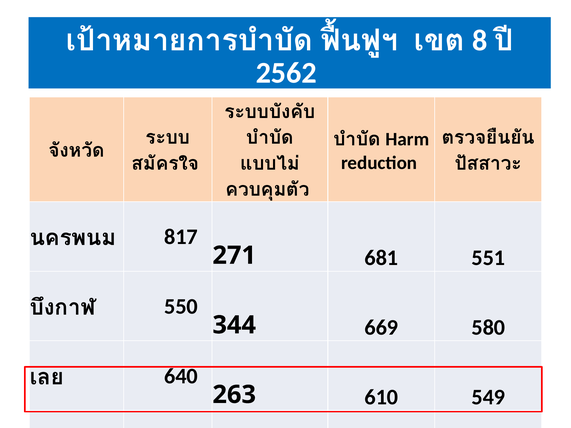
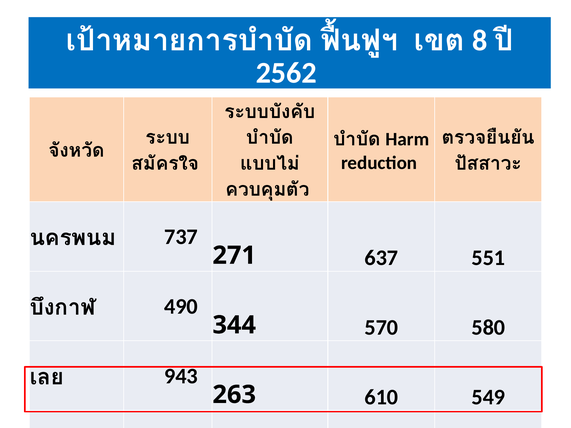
817: 817 -> 737 (181, 237)
681: 681 -> 637 (381, 258)
550: 550 -> 490 (181, 307)
669: 669 -> 570 (381, 328)
640: 640 -> 943 (181, 376)
